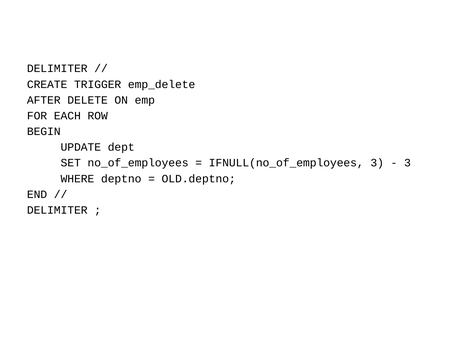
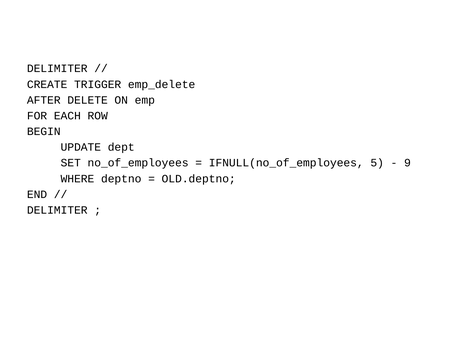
IFNULL(no_of_employees 3: 3 -> 5 (377, 163)
3: 3 -> 9 (407, 163)
